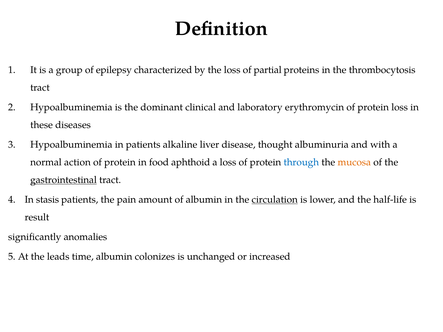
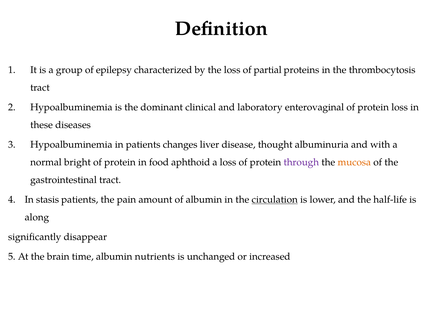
erythromycin: erythromycin -> enterovaginal (315, 107)
alkaline: alkaline -> changes (180, 145)
action: action -> bright (77, 162)
through colour: blue -> purple (301, 162)
gastrointestinal underline: present -> none (64, 180)
result: result -> along (37, 217)
anomalies: anomalies -> disappear (85, 237)
leads: leads -> brain (58, 257)
colonizes: colonizes -> nutrients (155, 257)
